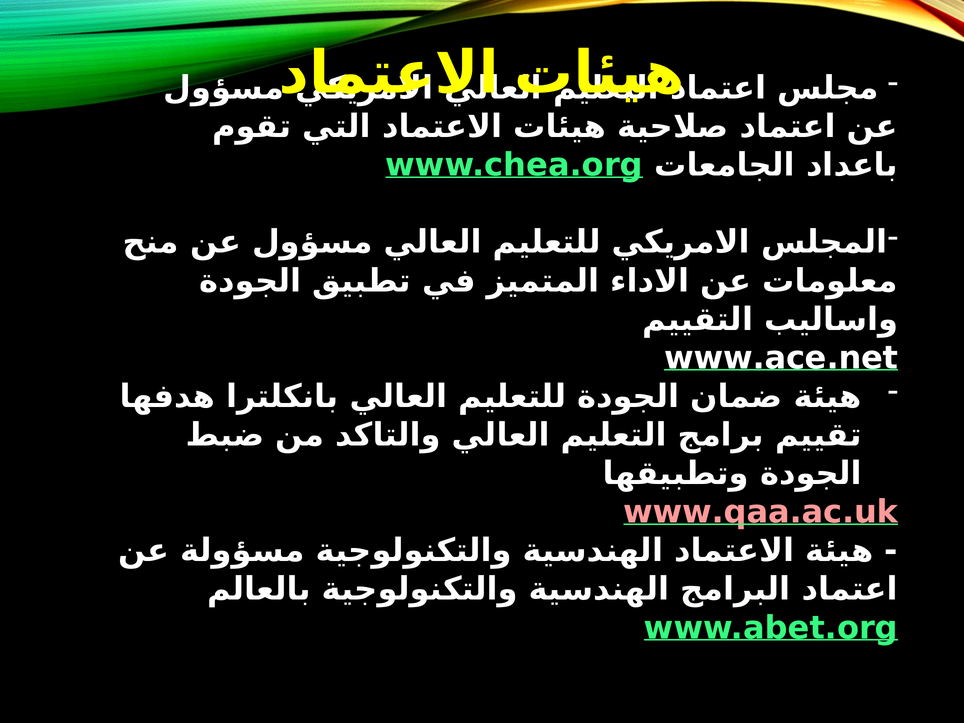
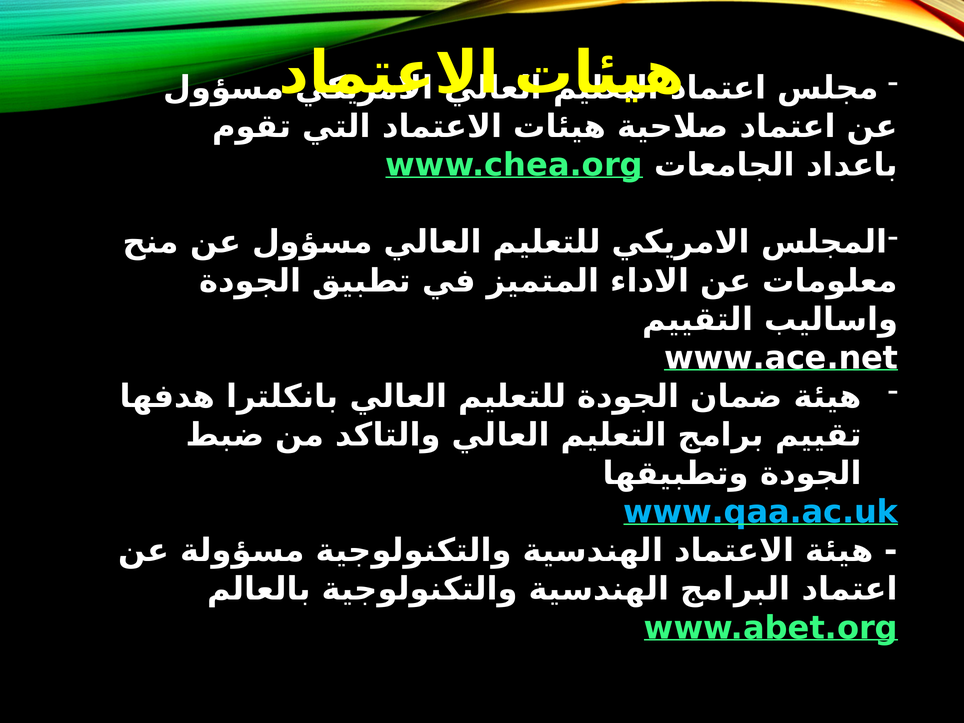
www.qaa.ac.uk colour: pink -> light blue (761, 512)
